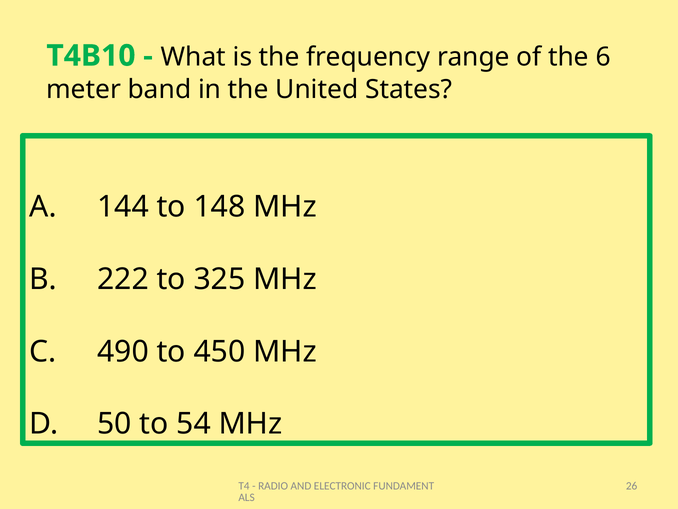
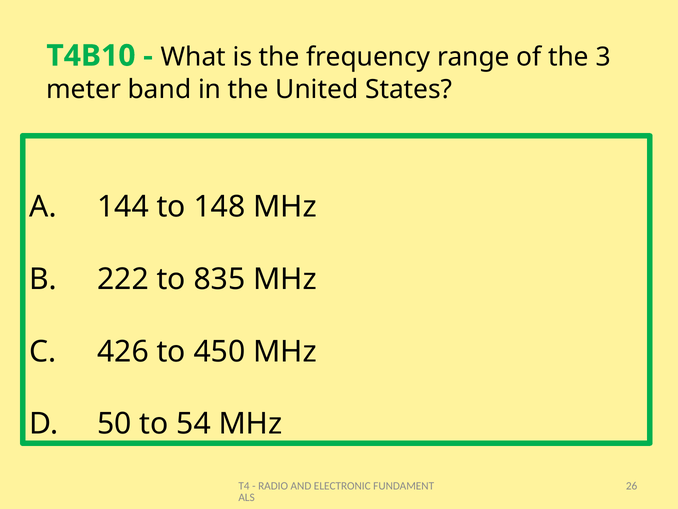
6: 6 -> 3 (603, 57)
325: 325 -> 835 (219, 279)
490: 490 -> 426 (123, 351)
